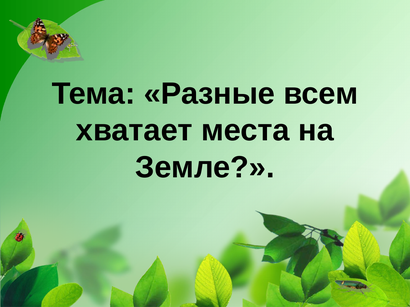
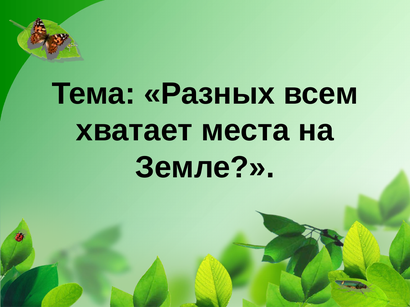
Разные: Разные -> Разных (209, 94)
